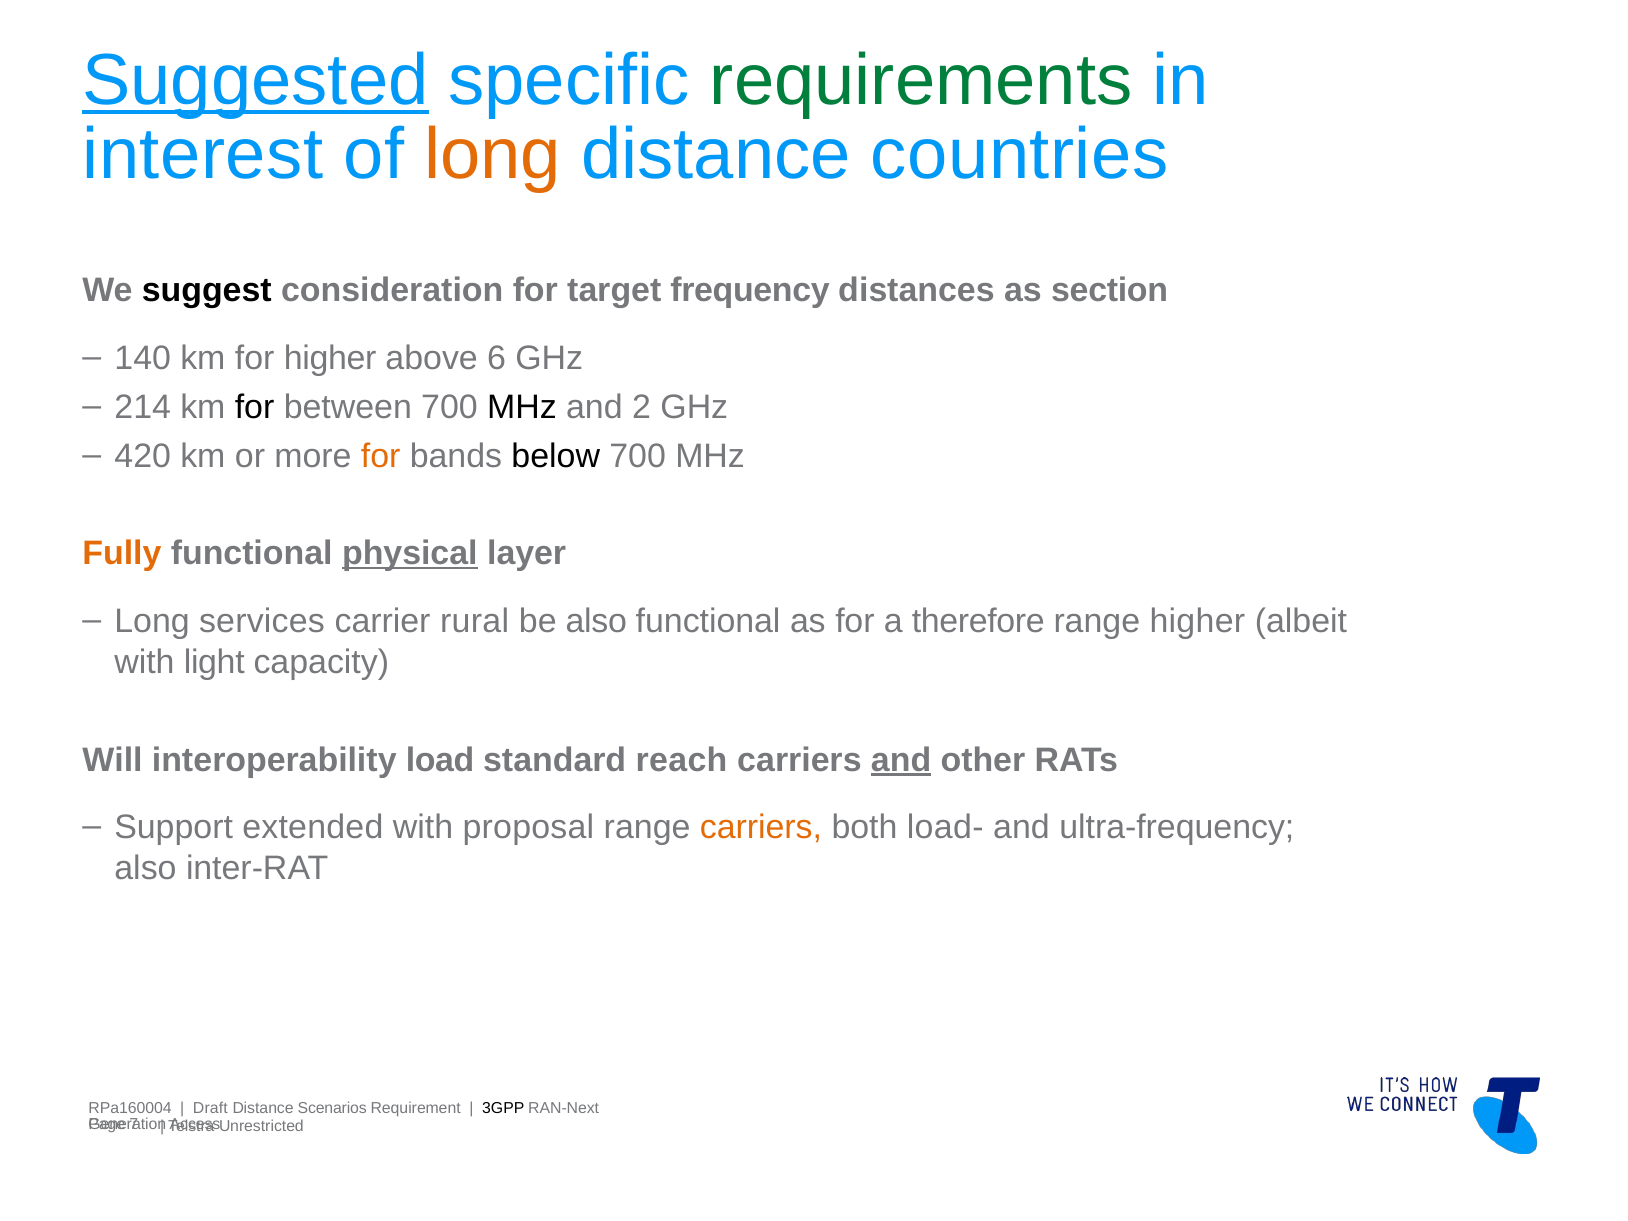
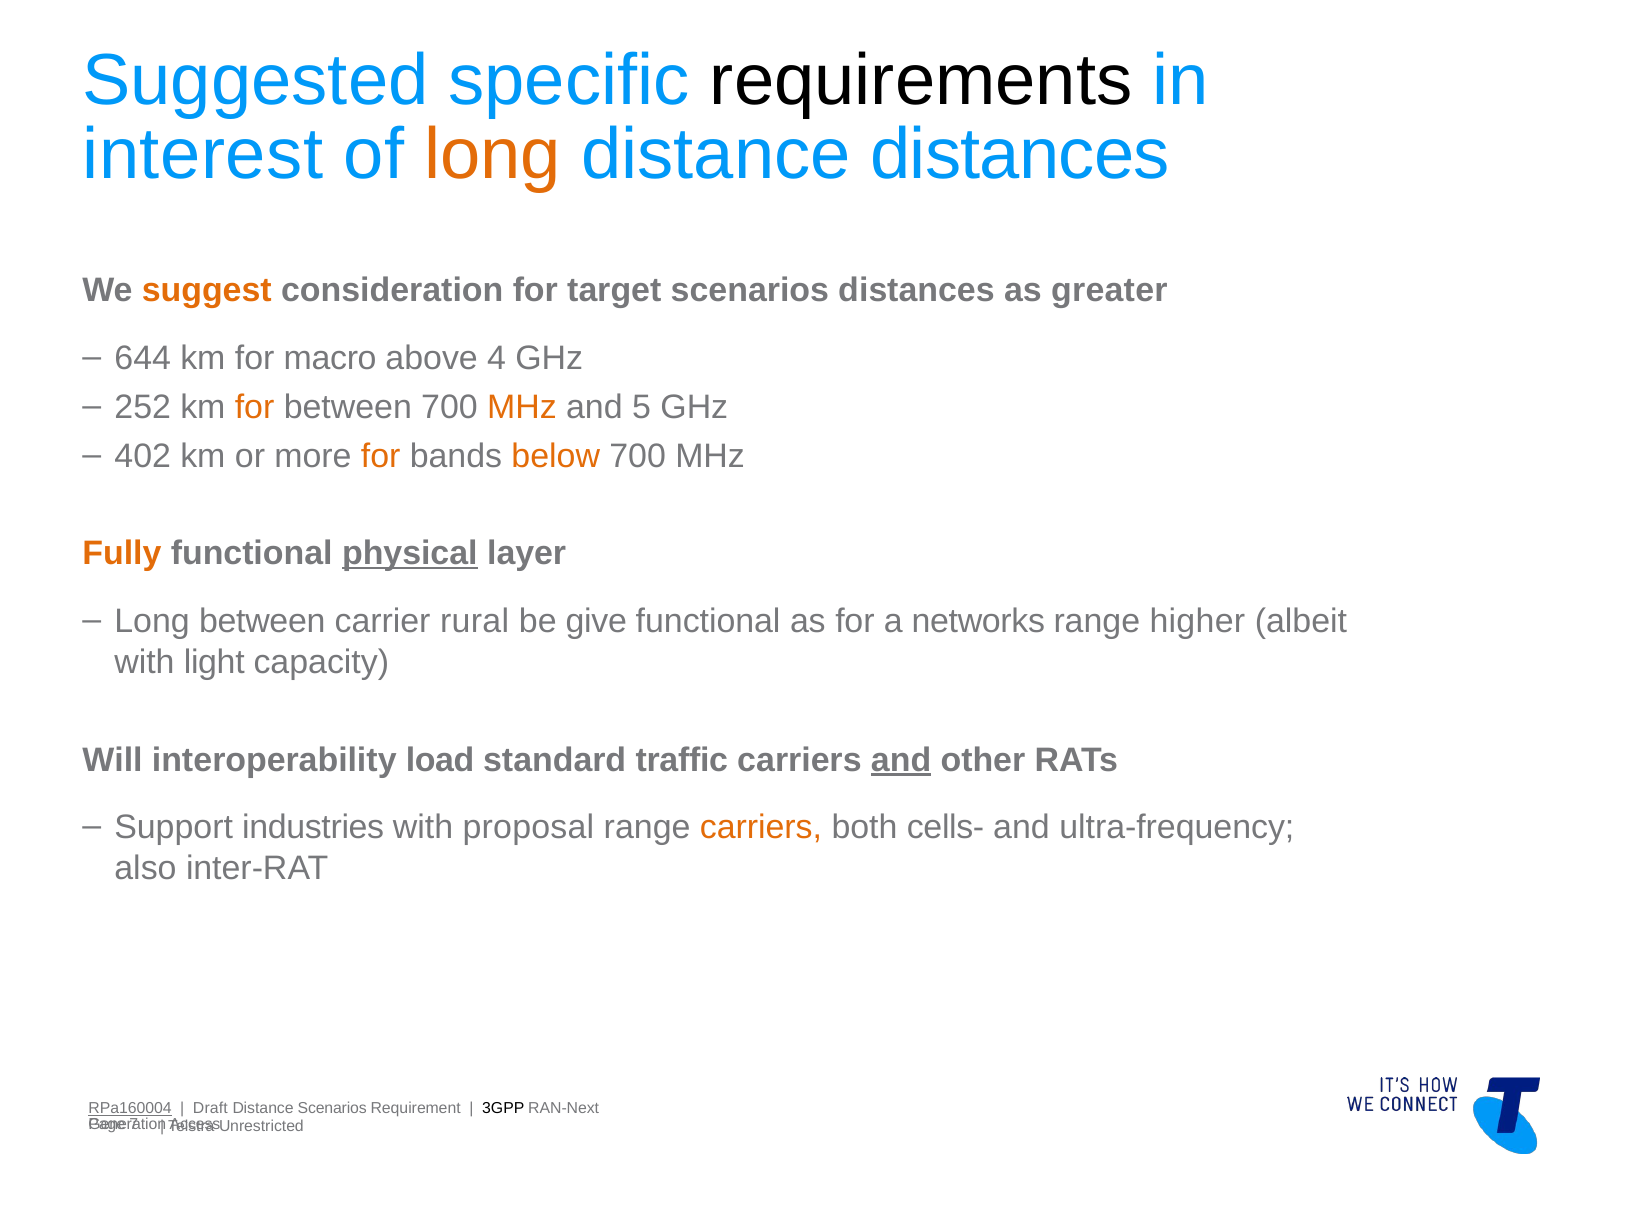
Suggested underline: present -> none (255, 81)
requirements colour: green -> black (921, 81)
distance countries: countries -> distances (1020, 154)
suggest colour: black -> orange (207, 291)
target frequency: frequency -> scenarios (750, 291)
section: section -> greater (1109, 291)
140: 140 -> 644 (143, 358)
for higher: higher -> macro (330, 358)
6: 6 -> 4 (496, 358)
214: 214 -> 252 (143, 407)
for colour: black -> orange (255, 407)
MHz colour: black -> orange (522, 407)
2: 2 -> 5 (641, 407)
420: 420 -> 402 (143, 456)
below colour: black -> orange (556, 456)
Long services: services -> between (262, 622)
be also: also -> give (596, 622)
therefore: therefore -> networks (978, 622)
reach: reach -> traffic (682, 760)
extended: extended -> industries (313, 828)
load-: load- -> cells- (946, 828)
RPa160004 underline: none -> present (130, 1108)
